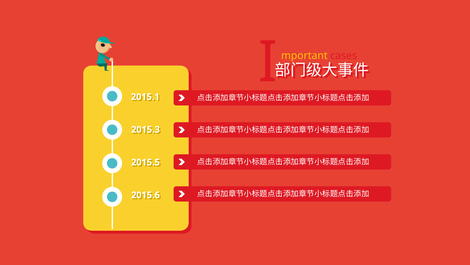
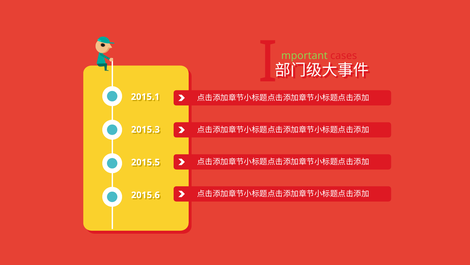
mportant colour: yellow -> light green (304, 55)
